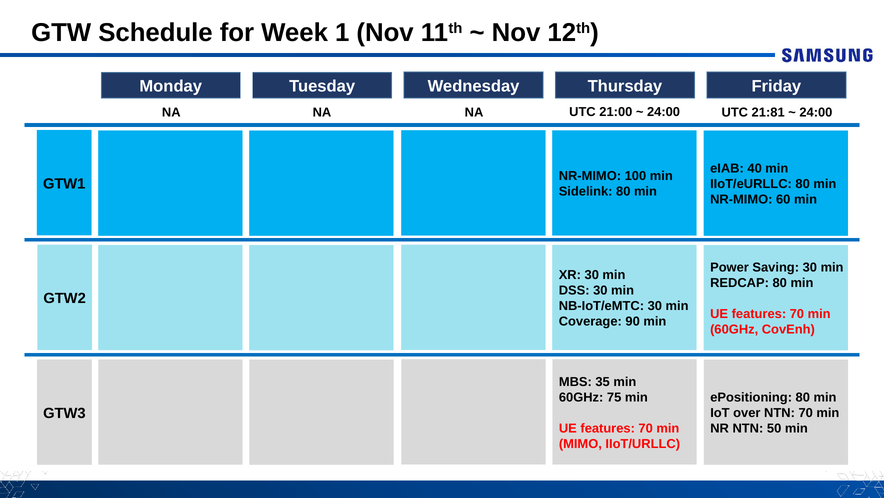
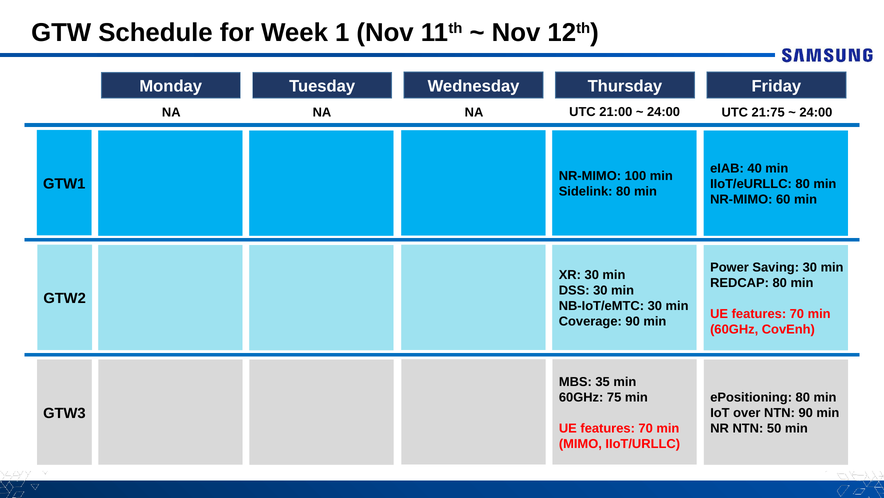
21:81: 21:81 -> 21:75 (768, 112)
NTN 70: 70 -> 90 (806, 412)
